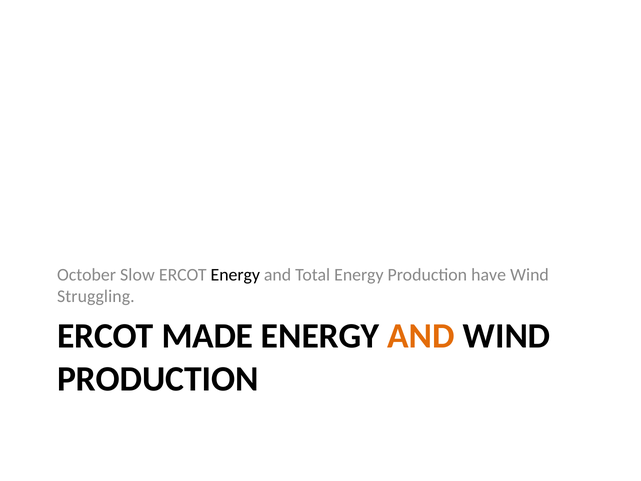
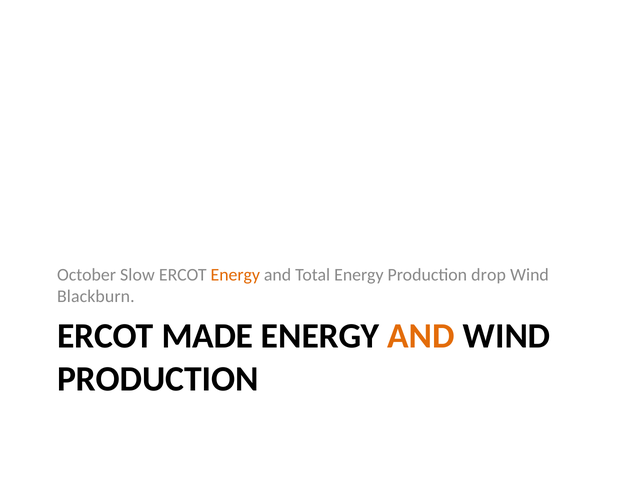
Energy colour: black -> orange (235, 275)
have: have -> drop (489, 275)
Struggling: Struggling -> Blackburn (96, 296)
